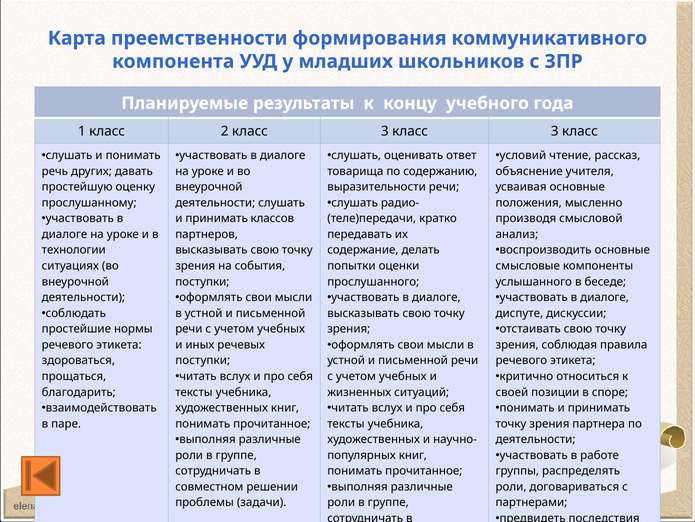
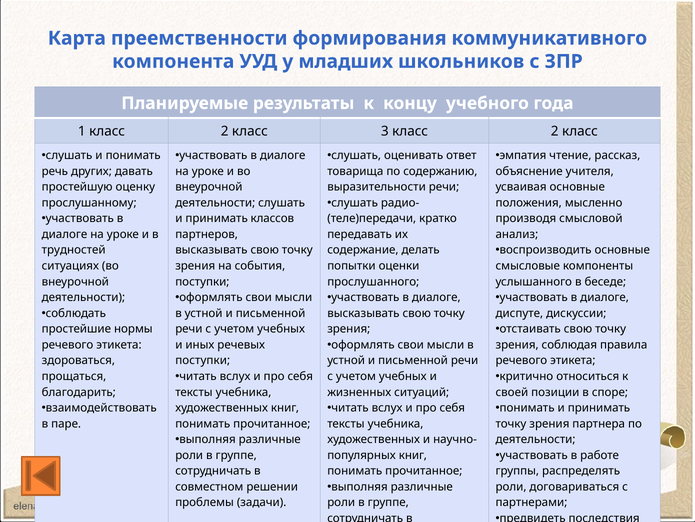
3 класс 3: 3 -> 2 (555, 131)
условий: условий -> эмпатия (523, 155)
технологии: технологии -> трудностей (74, 250)
